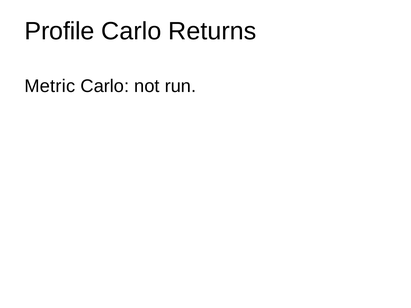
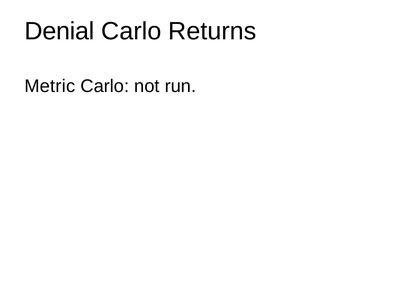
Profile: Profile -> Denial (60, 31)
